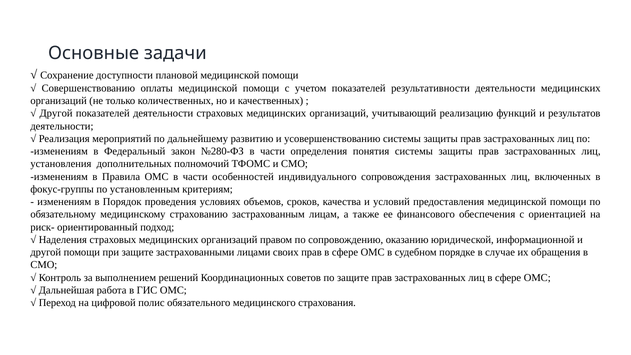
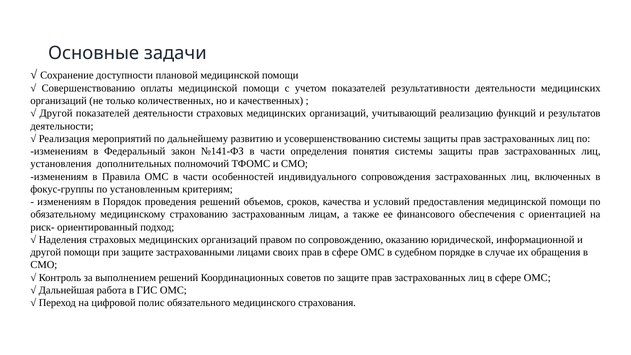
№280-ФЗ: №280-ФЗ -> №141-ФЗ (222, 151)
проведения условиях: условиях -> решений (220, 202)
